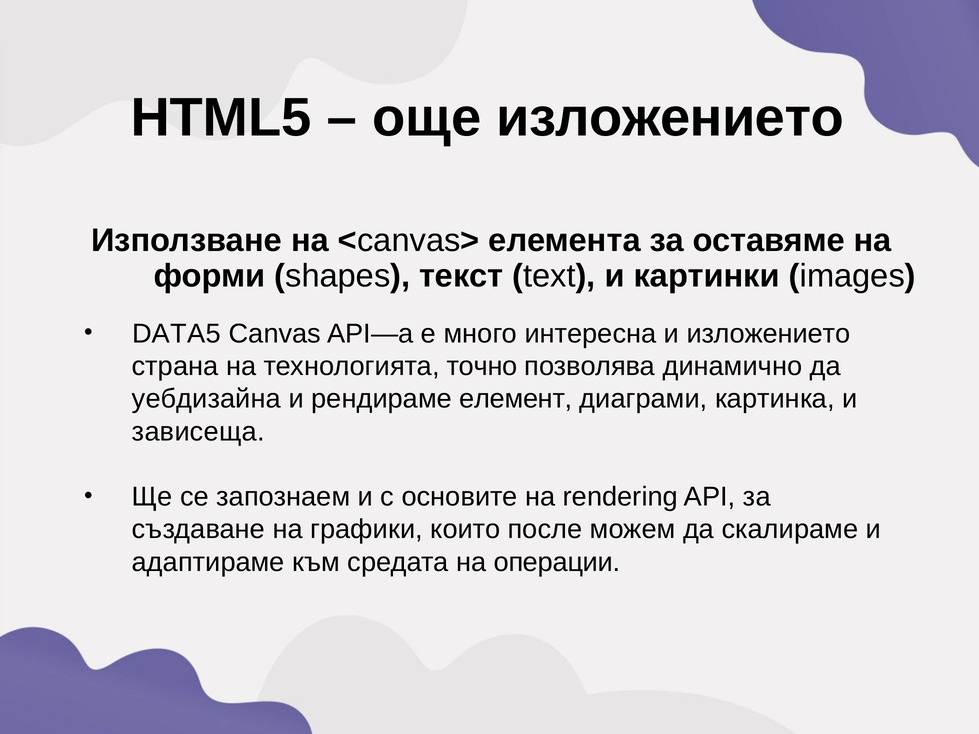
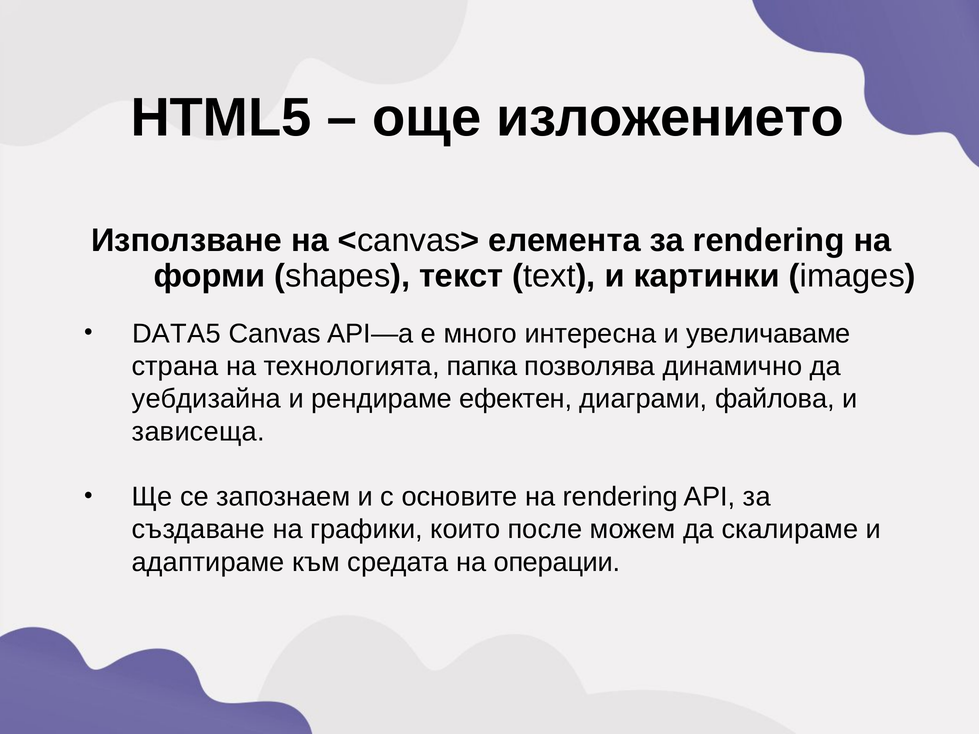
за оставяме: оставяме -> rendering (769, 241)
и изложението: изложението -> увеличаваме (769, 334)
точно: точно -> папка (482, 366)
елемент: елемент -> ефектен (516, 399)
картинка: картинка -> файлова (775, 399)
